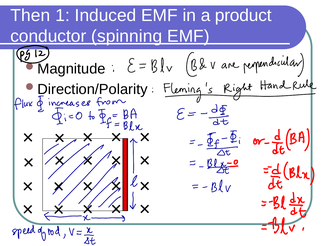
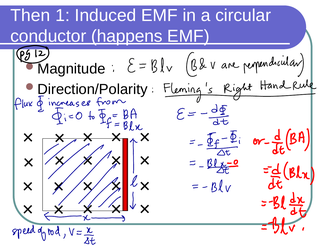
product: product -> circular (243, 15)
spinning: spinning -> happens (127, 36)
